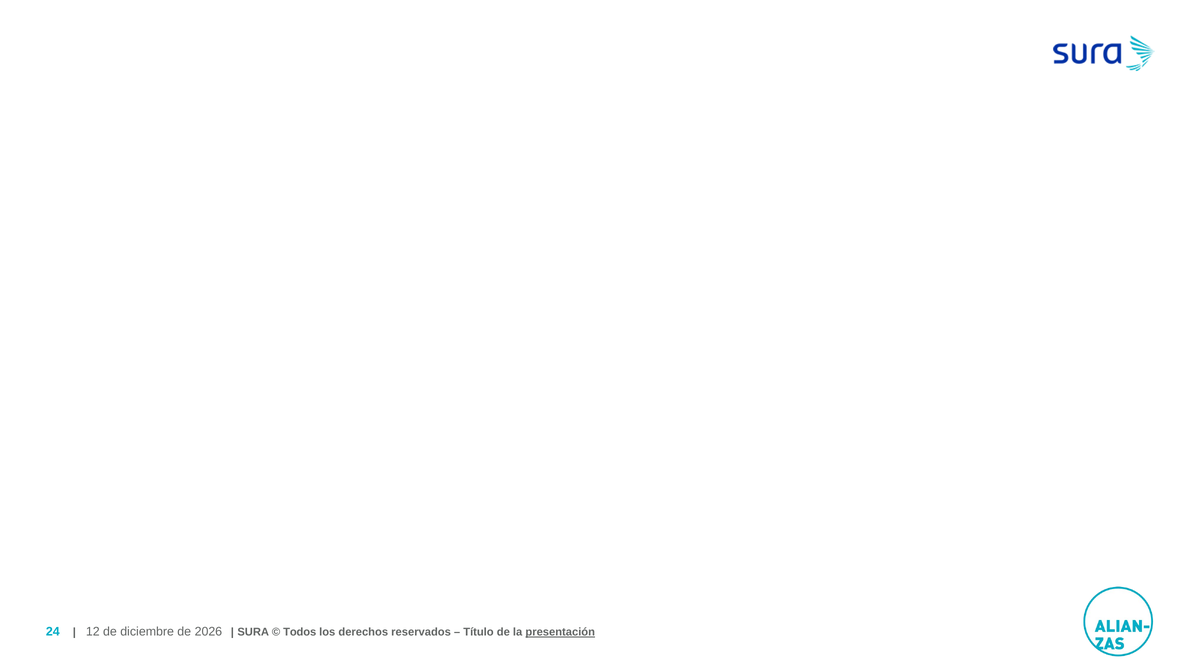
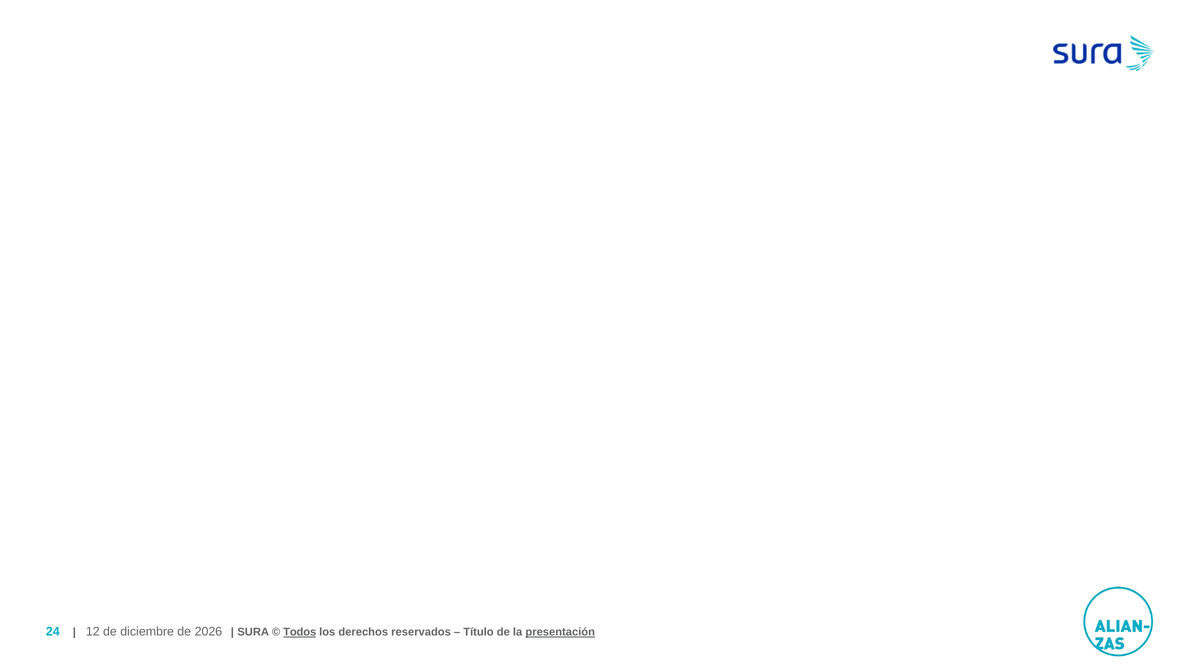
Todos underline: none -> present (300, 632)
